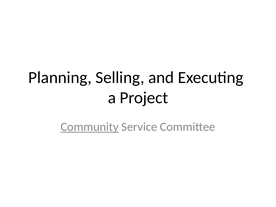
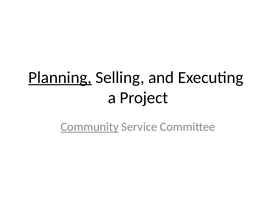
Planning underline: none -> present (60, 78)
